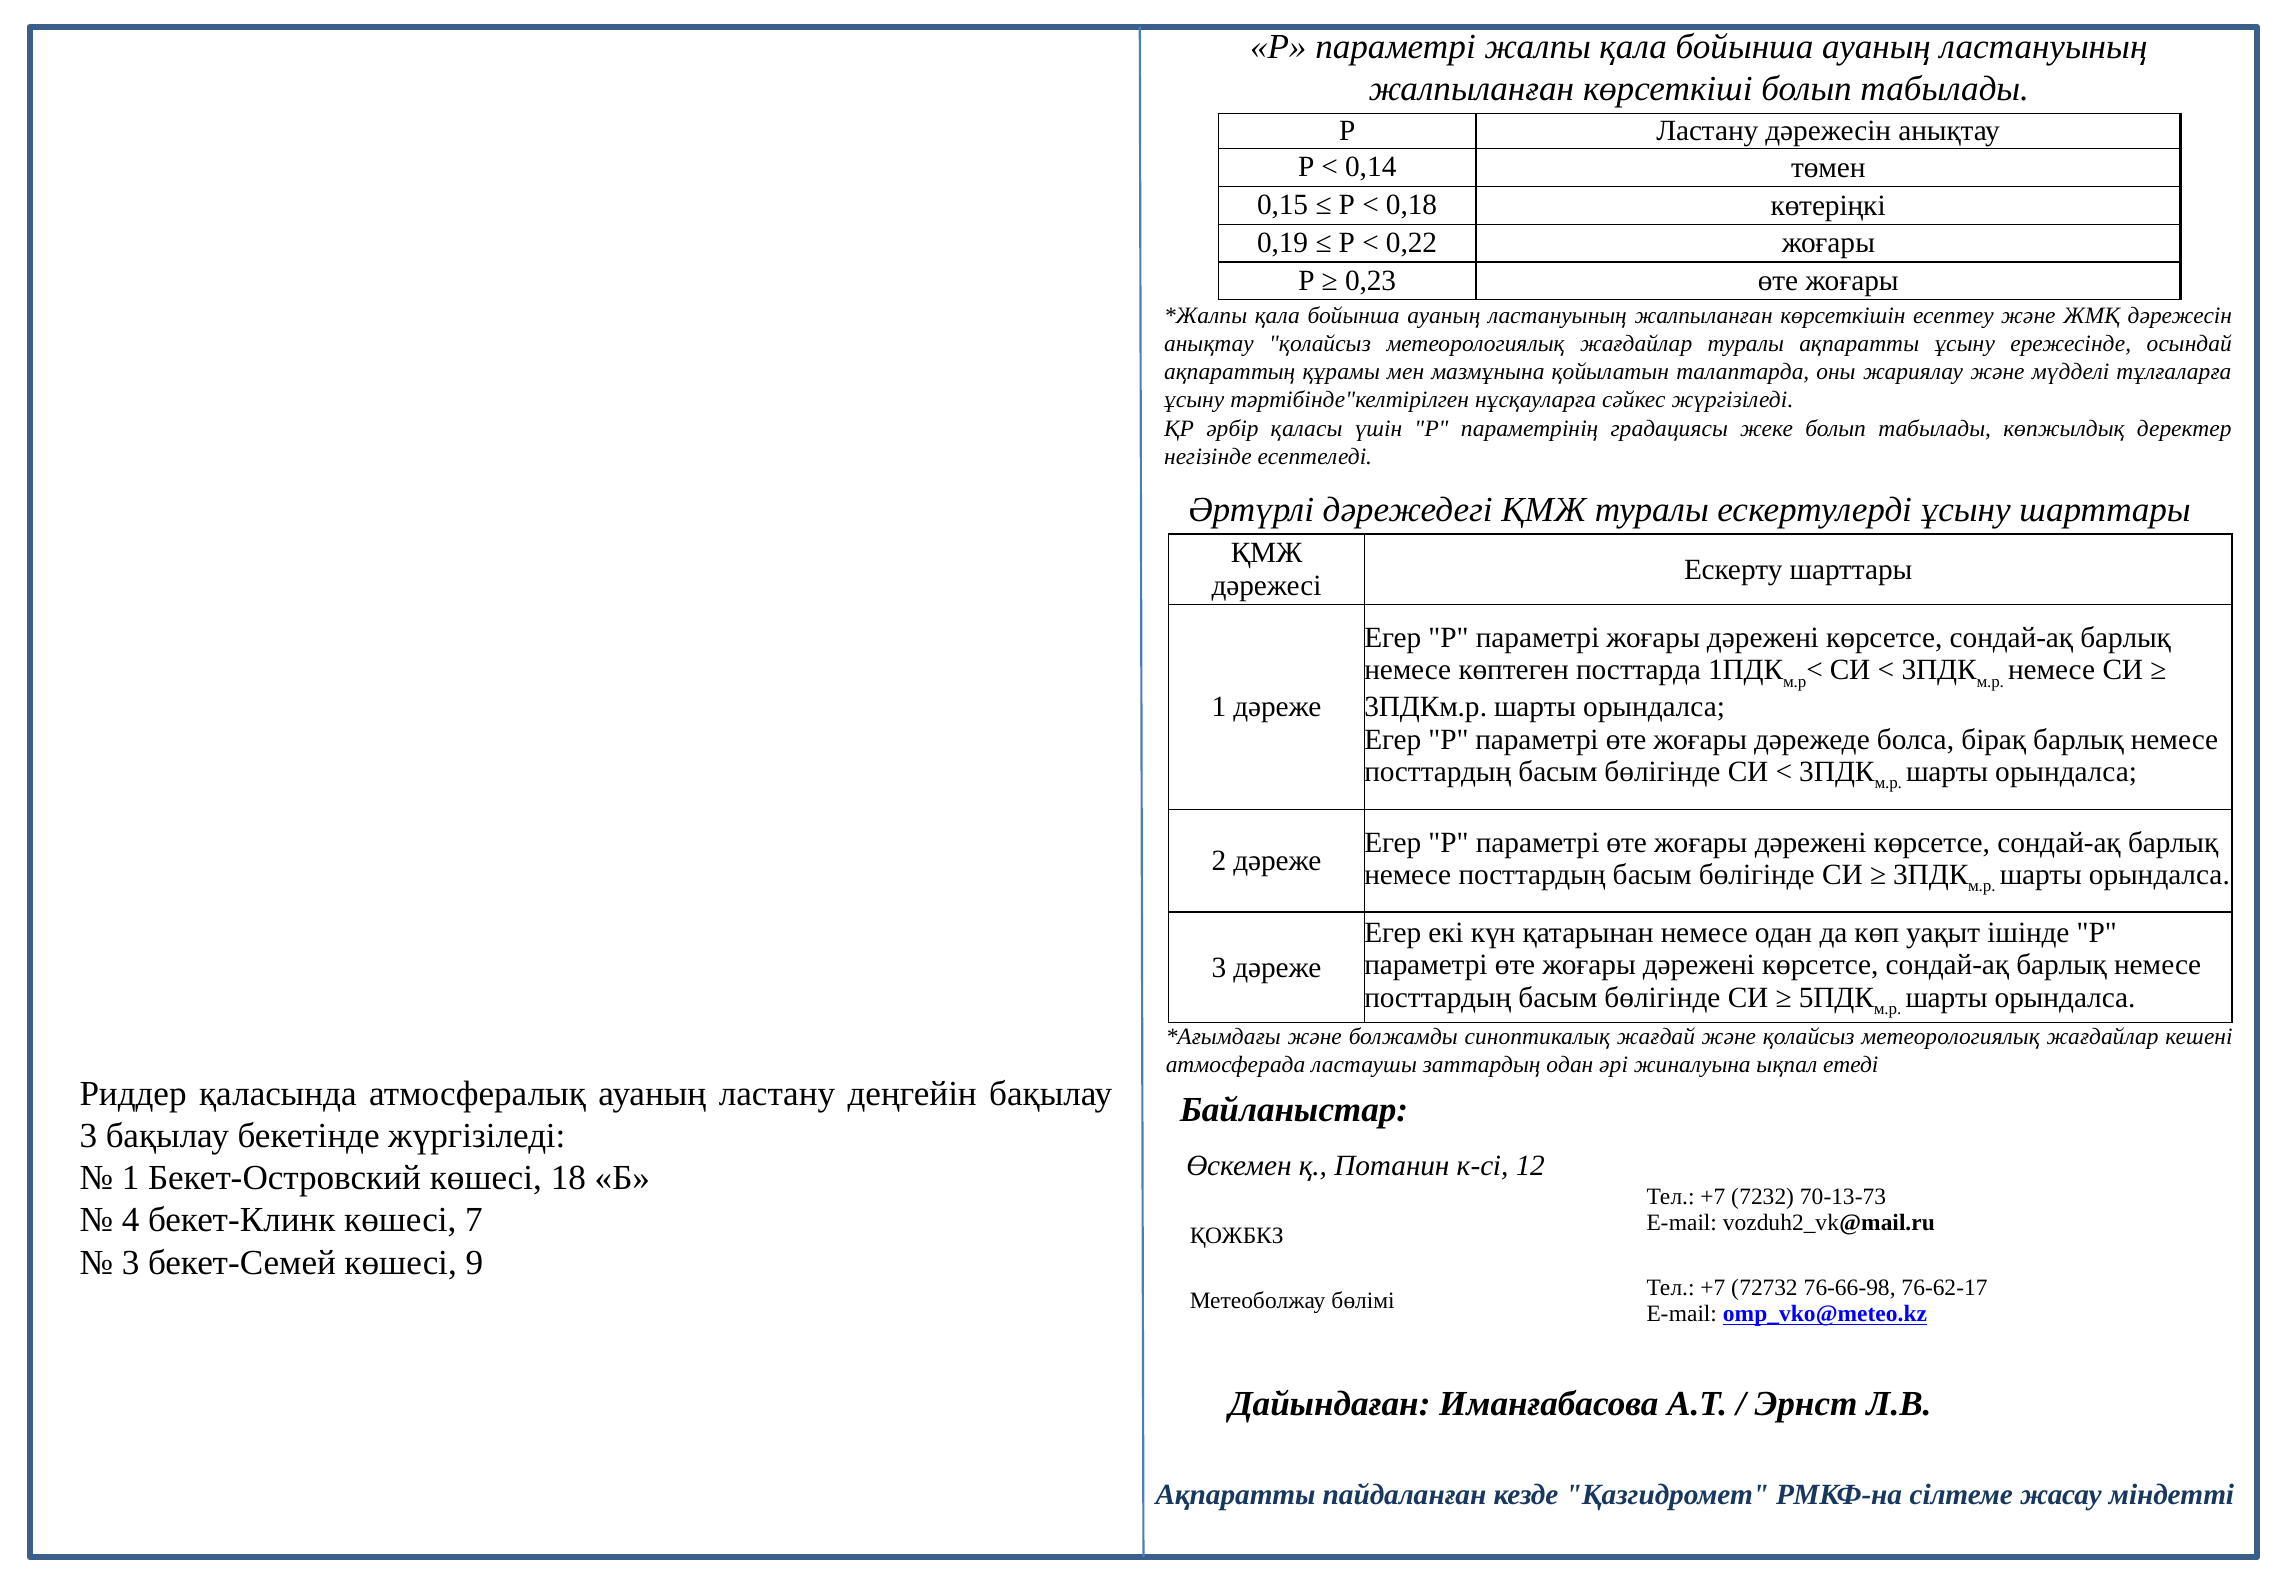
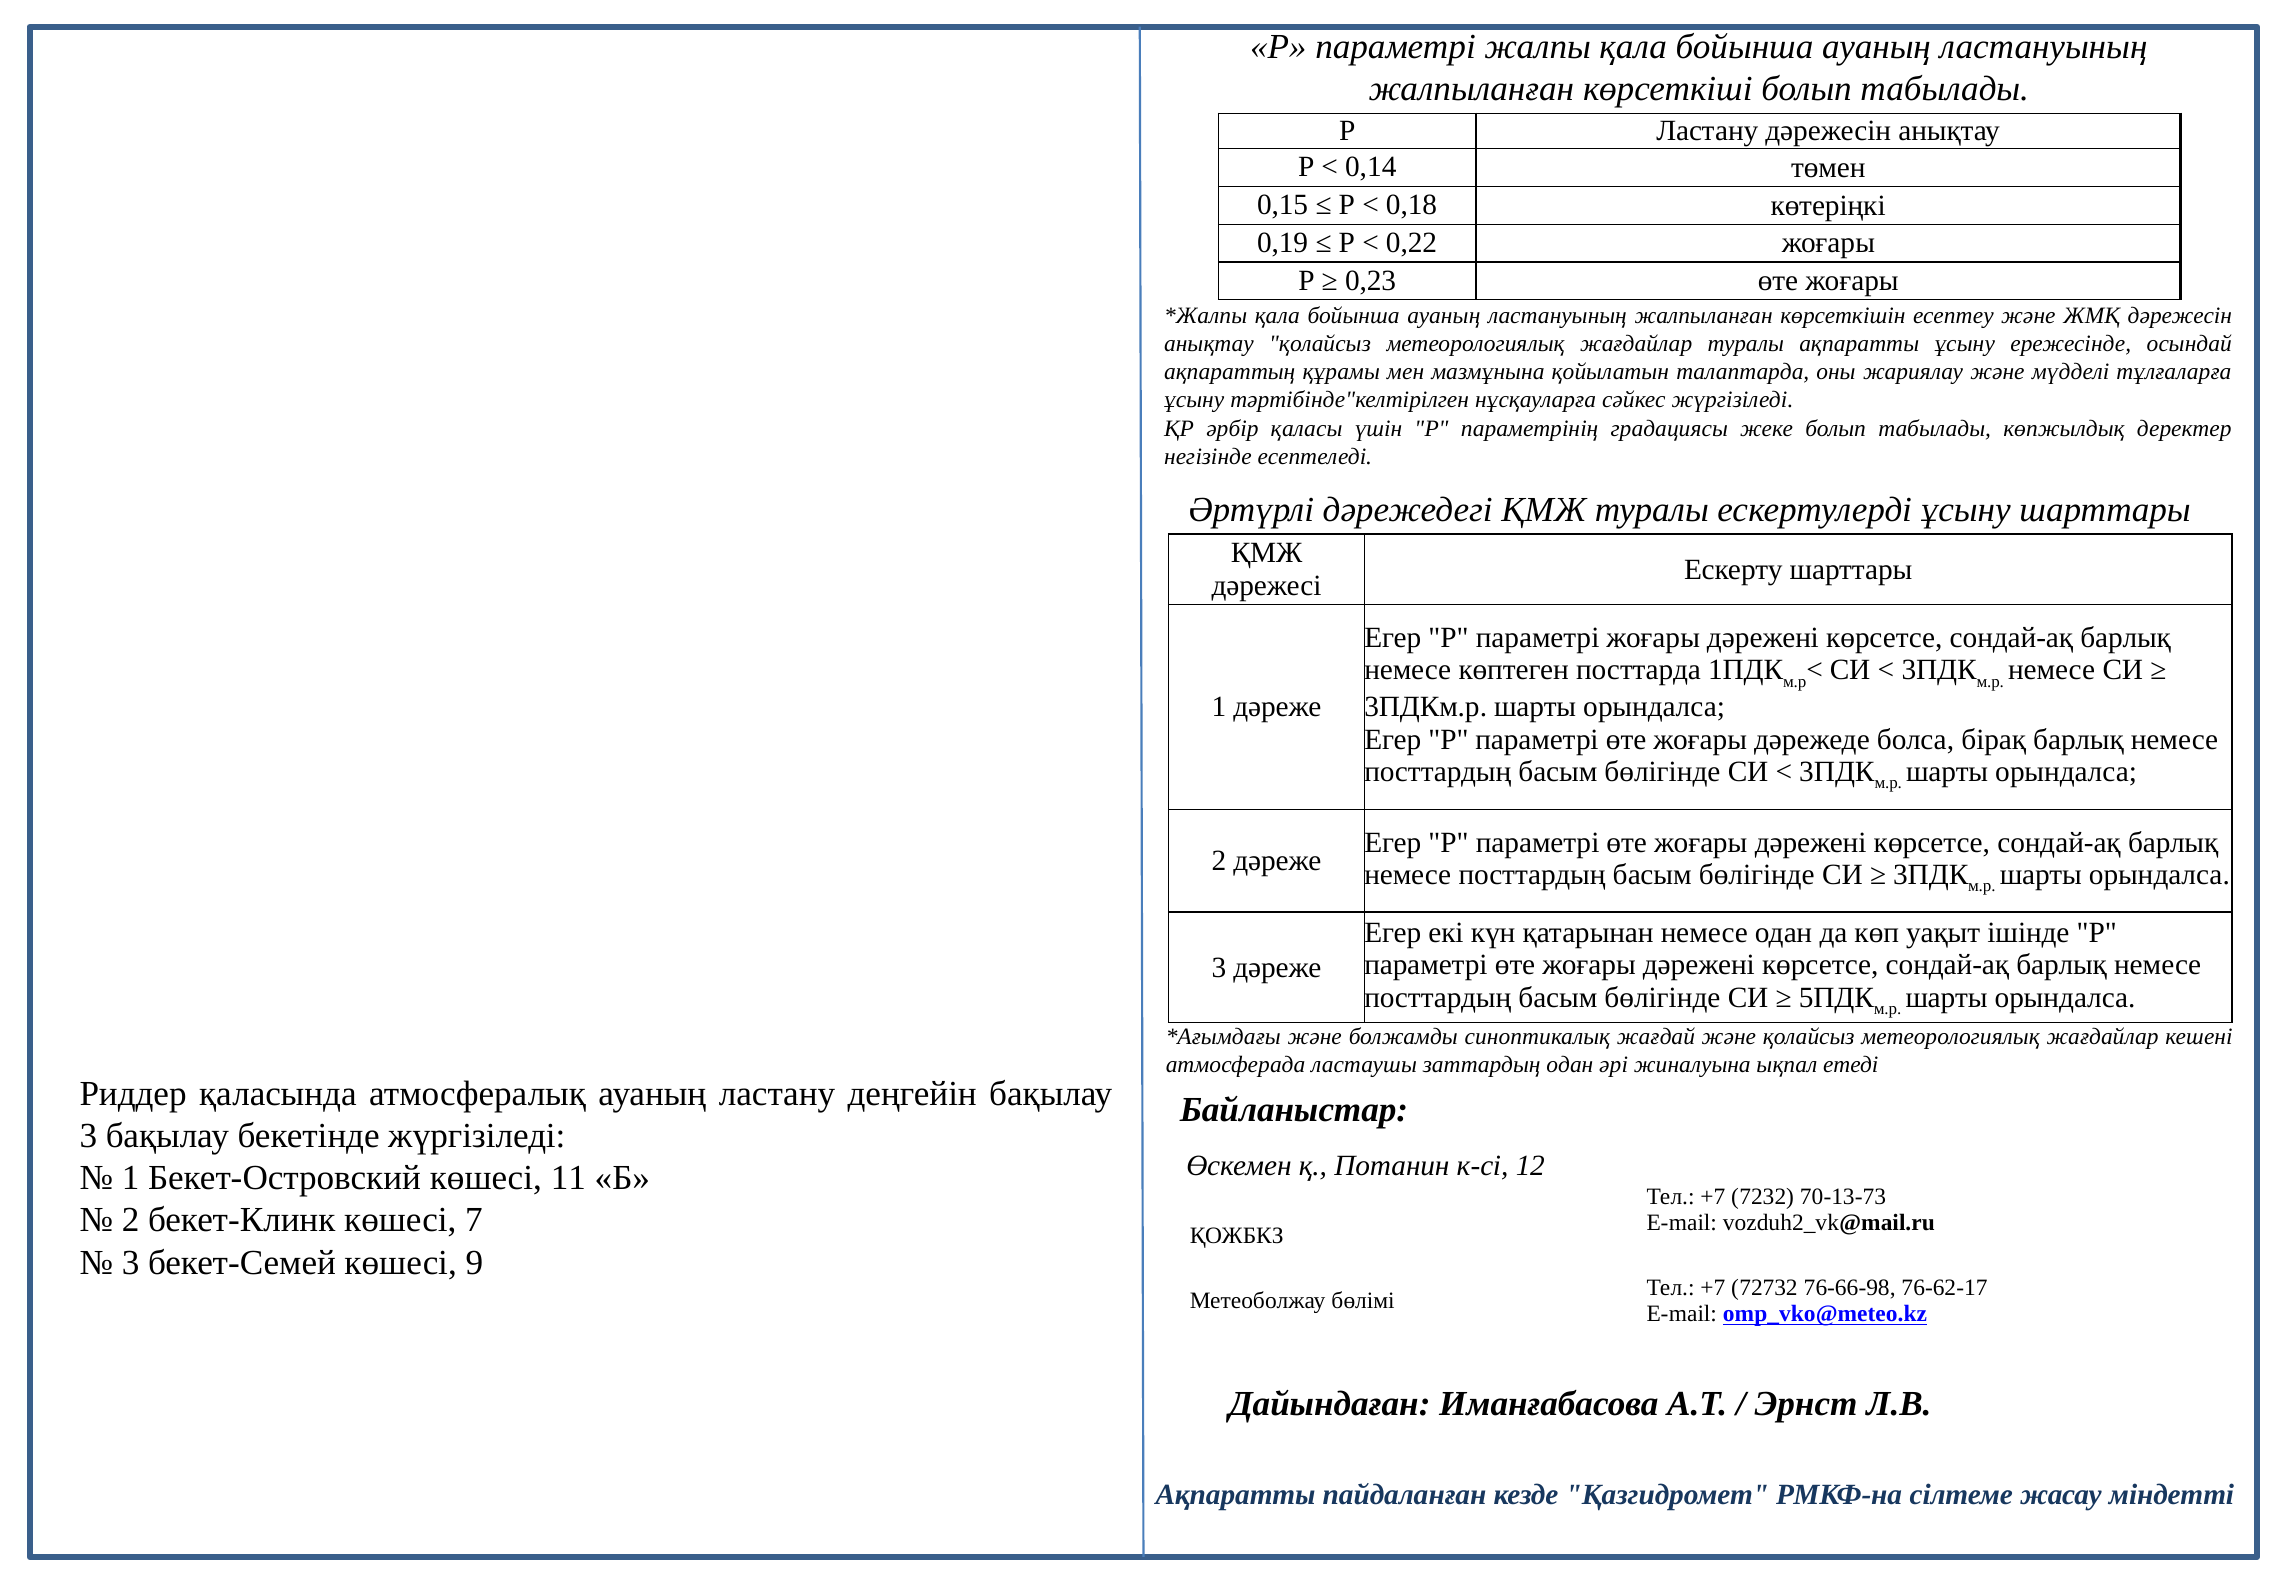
18: 18 -> 11 (568, 1177)
4: 4 -> 2 (131, 1220)
